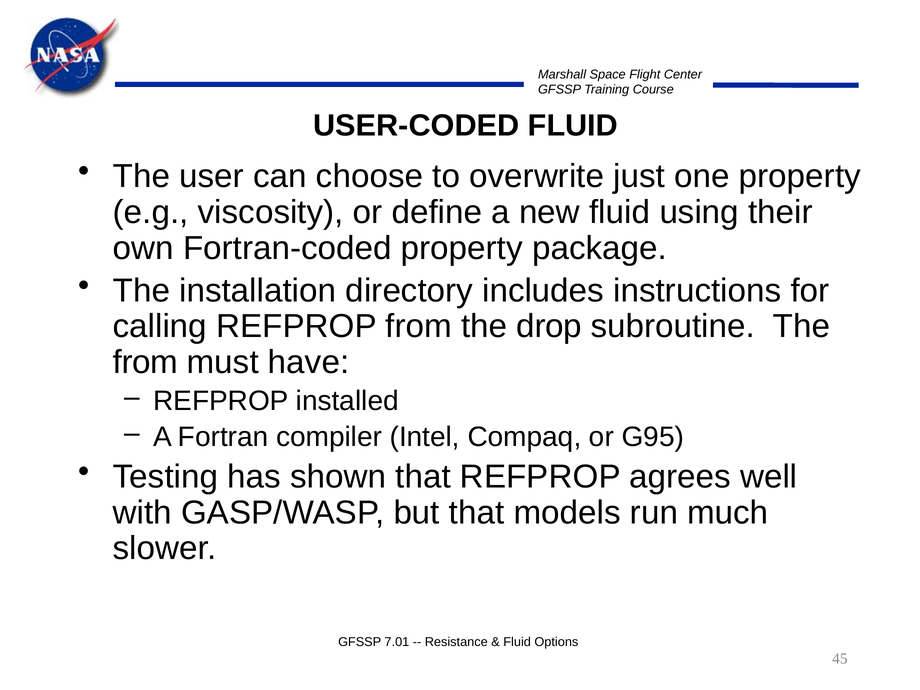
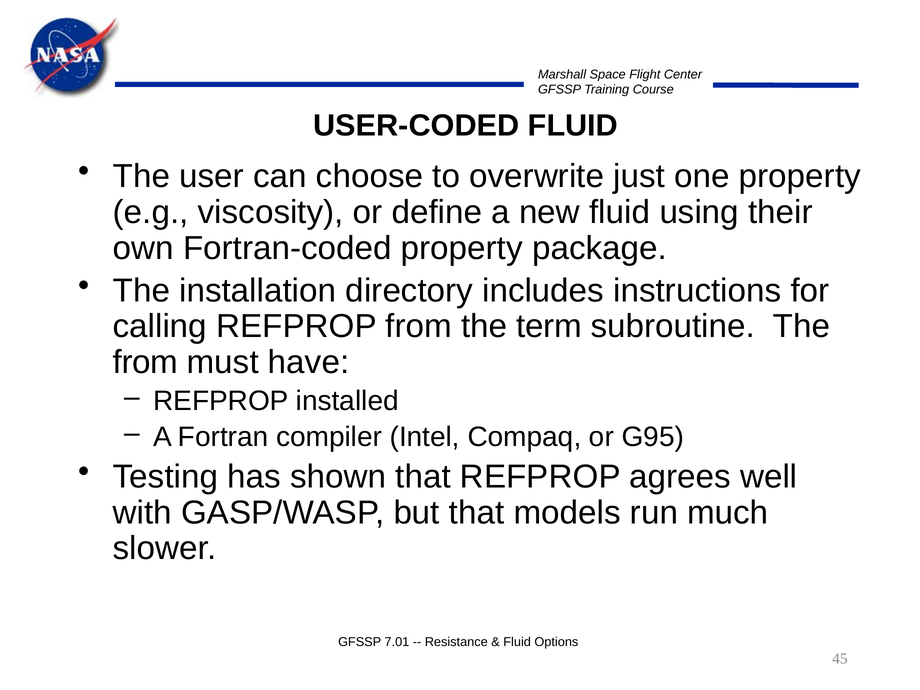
drop: drop -> term (549, 326)
